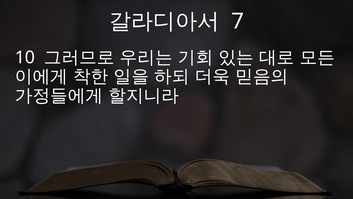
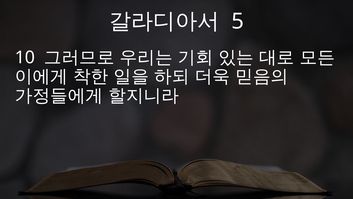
7: 7 -> 5 (238, 21)
